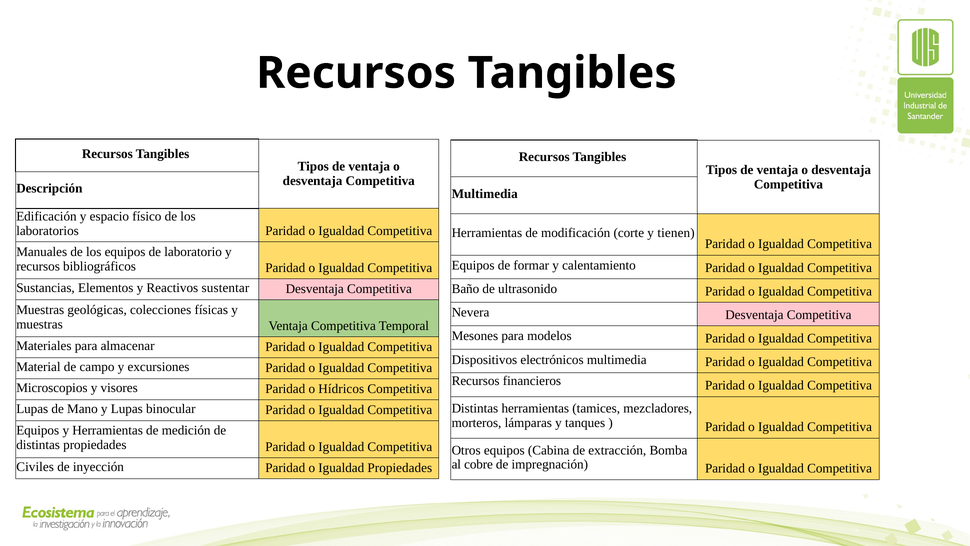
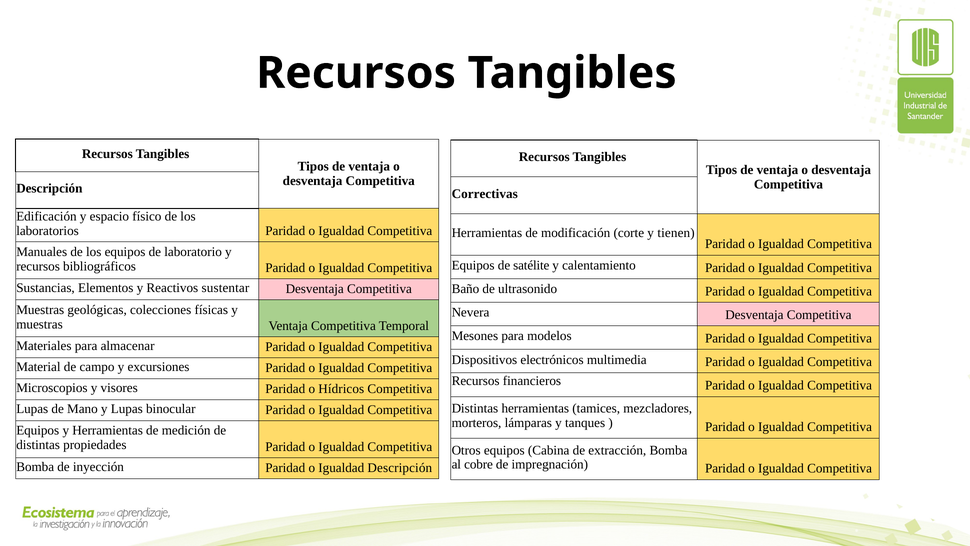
Multimedia: Multimedia -> Correctivas (485, 194)
formar: formar -> satélite (531, 265)
Civiles: Civiles -> Bomba (35, 467)
Igualdad Propiedades: Propiedades -> Descripción (400, 467)
